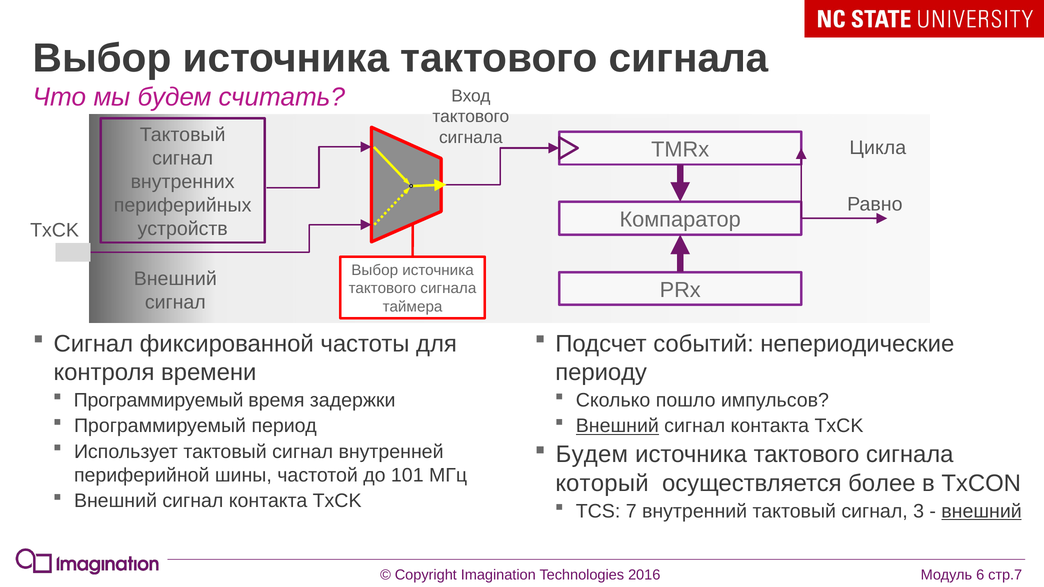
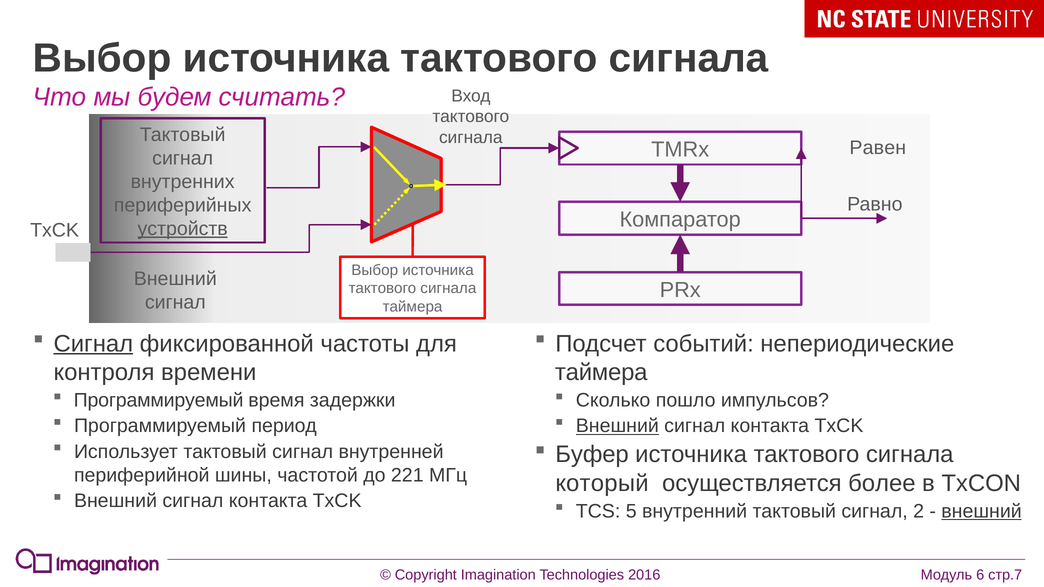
Цикла: Цикла -> Равен (878, 148)
устройств underline: none -> present (183, 229)
Сигнал underline: none -> present (93, 344)
периоду: периоду -> таймера (601, 372)
Будем: Будем -> Буфер (592, 455)
101: 101 -> 221 (407, 475)
7: 7 -> 5 (631, 511)
3: 3 -> 2 (919, 511)
